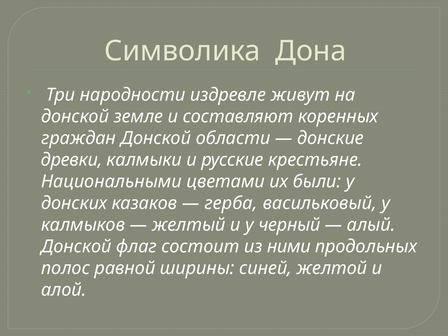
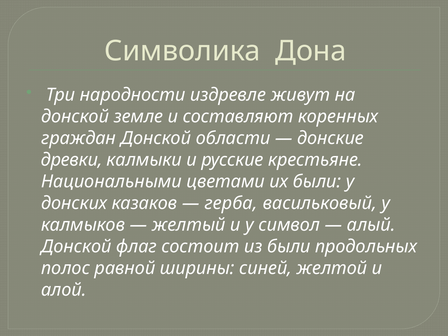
черный: черный -> символ (289, 225)
из ними: ними -> были (289, 247)
